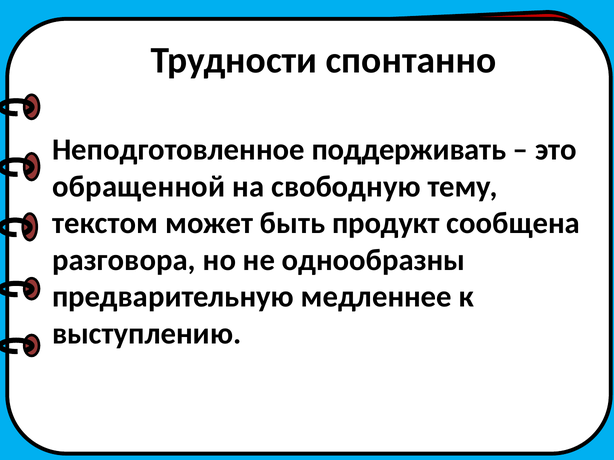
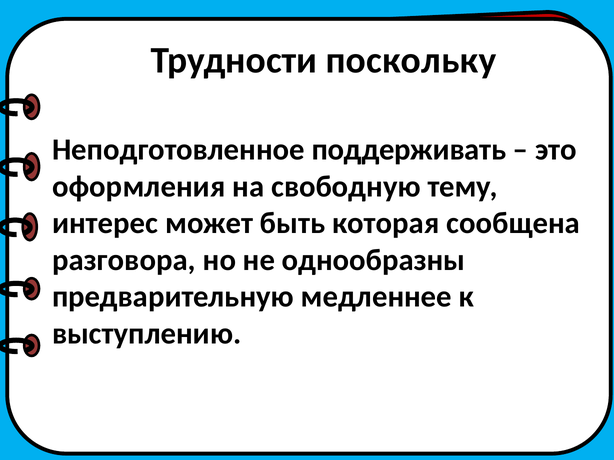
спонтанно: спонтанно -> поскольку (411, 60)
обращенной: обращенной -> оформления (139, 187)
текстом: текстом -> интерес (105, 223)
продукт: продукт -> которая (386, 223)
